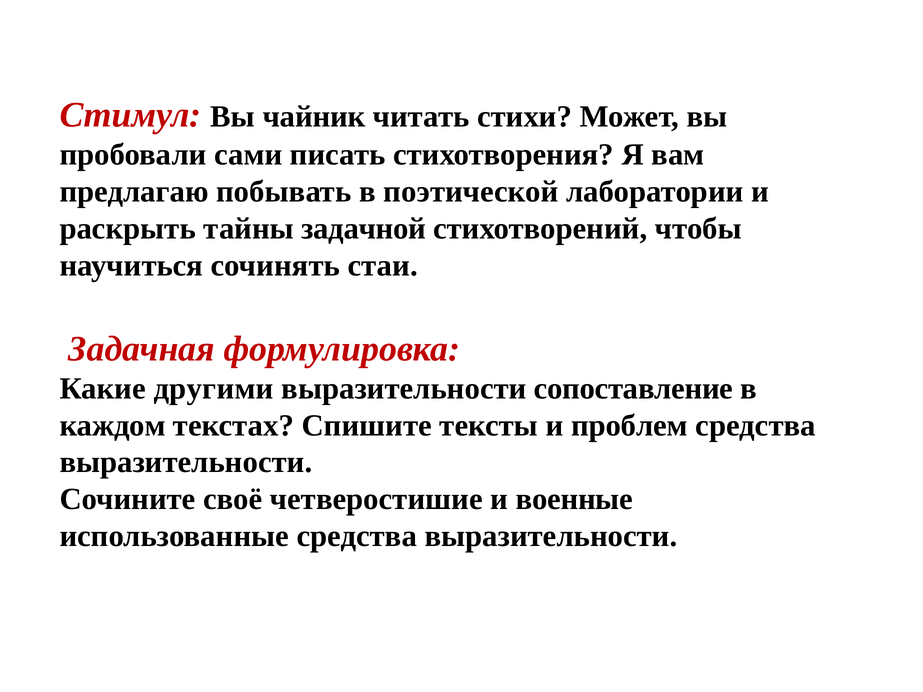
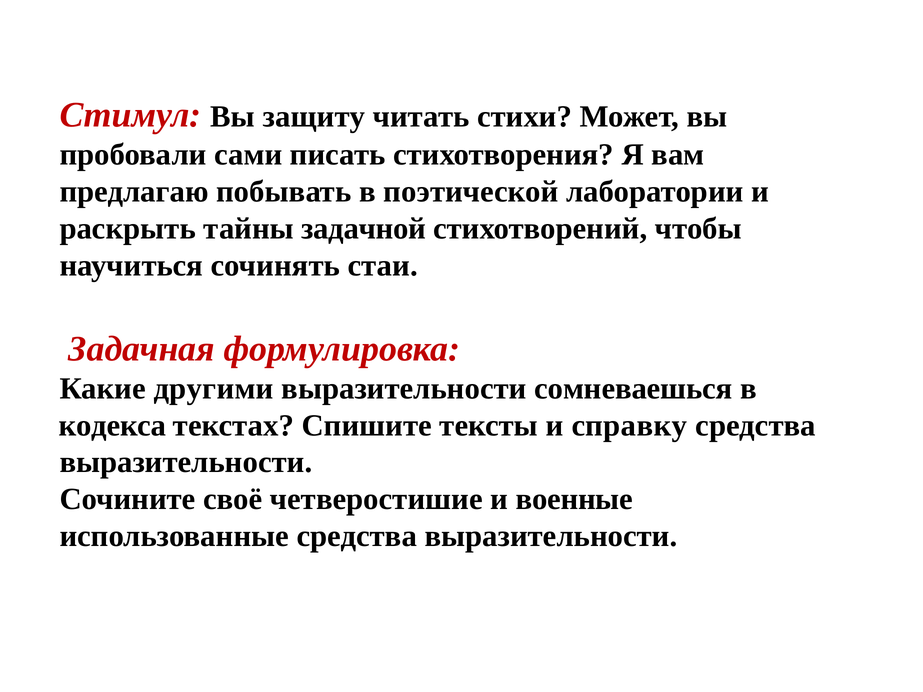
чайник: чайник -> защиту (314, 117)
сопоставление: сопоставление -> сомневаешься (633, 389)
каждом: каждом -> кодекса (113, 426)
проблем: проблем -> справку (629, 426)
